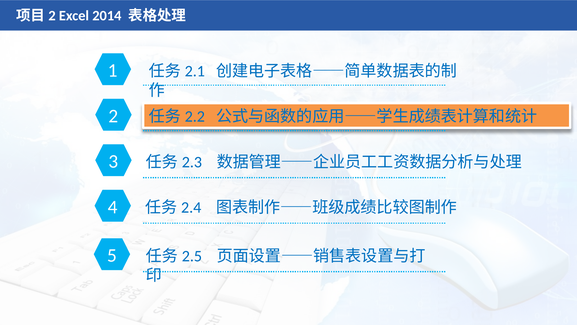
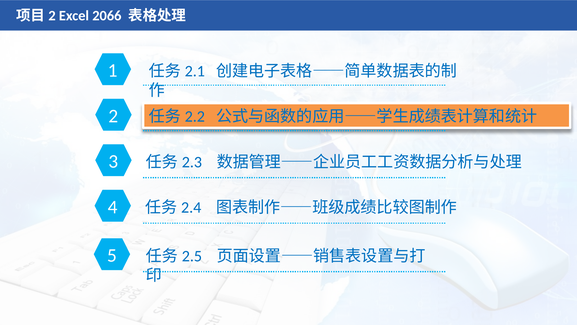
2014: 2014 -> 2066 (107, 16)
